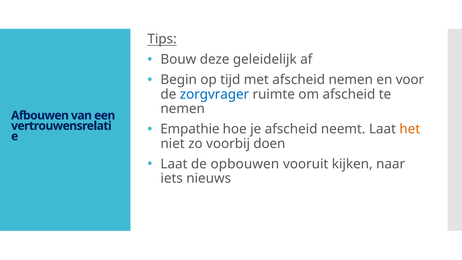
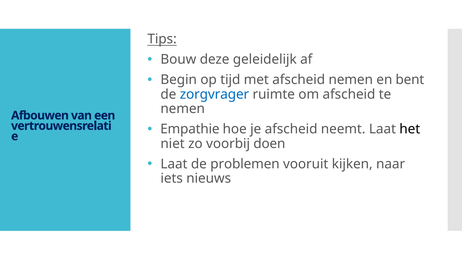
voor: voor -> bent (410, 80)
het colour: orange -> black (410, 129)
opbouwen: opbouwen -> problemen (245, 164)
